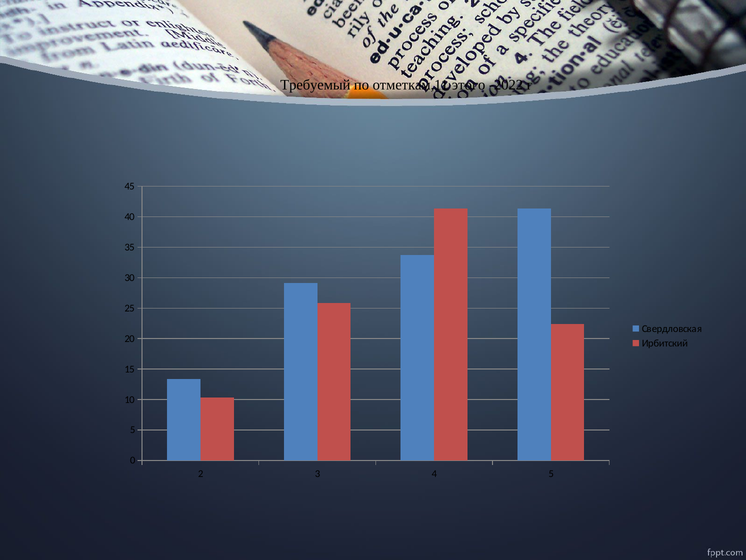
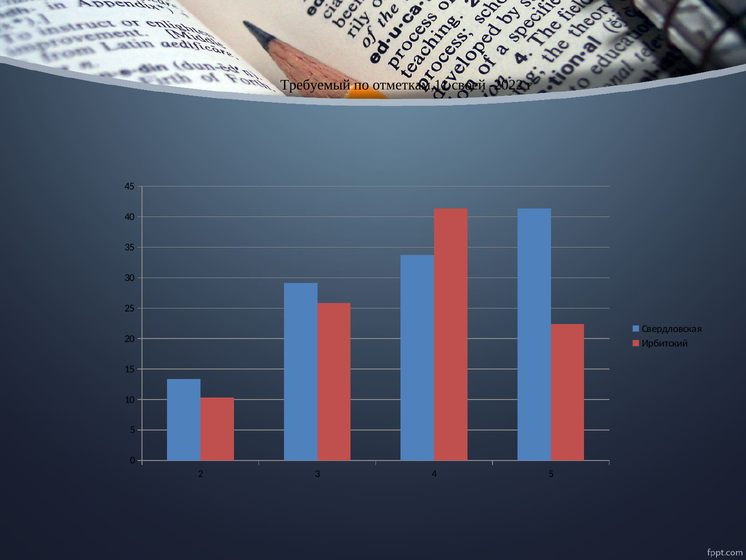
этого: этого -> своей (469, 85)
